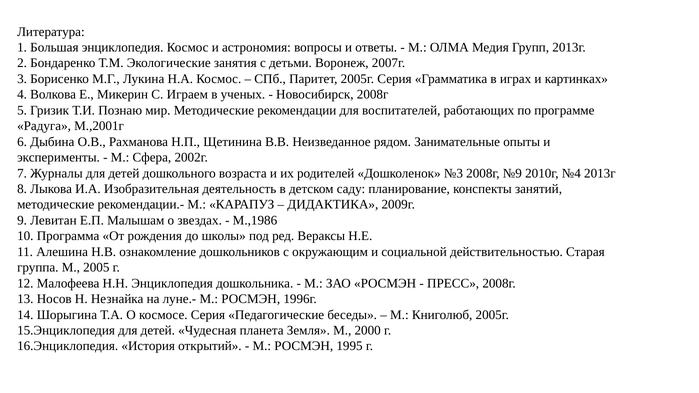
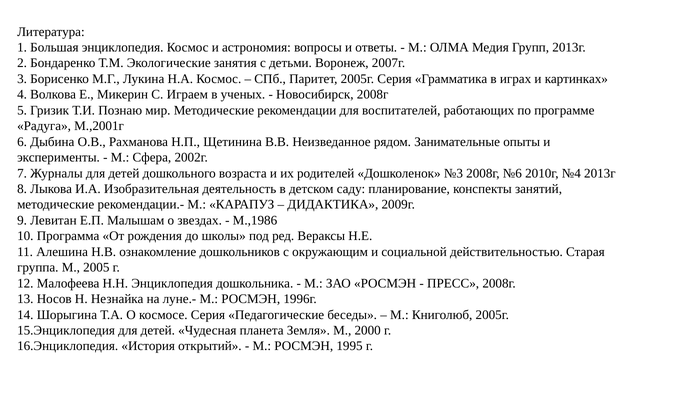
№9: №9 -> №6 (512, 173)
